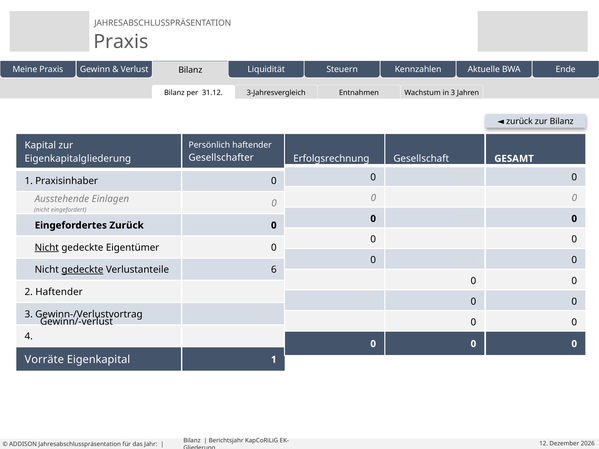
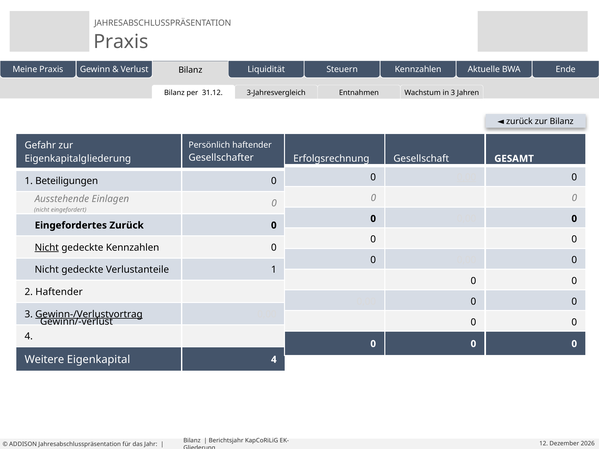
Kapital: Kapital -> Gefahr (40, 145)
Praxisinhaber: Praxisinhaber -> Beteiligungen (67, 181)
gedeckte Eigentümer: Eigentümer -> Kennzahlen (133, 248)
gedeckte underline: present -> none (82, 270)
Verlustanteile 6: 6 -> 1 (274, 270)
Gewinn-/Verlustvortrag underline: none -> present (89, 314)
Vorräte: Vorräte -> Weitere (44, 360)
Eigenkapital 1: 1 -> 4 (274, 360)
